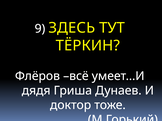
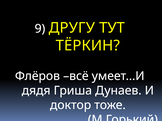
ЗДЕСЬ: ЗДЕСЬ -> ДРУГУ (72, 28)
